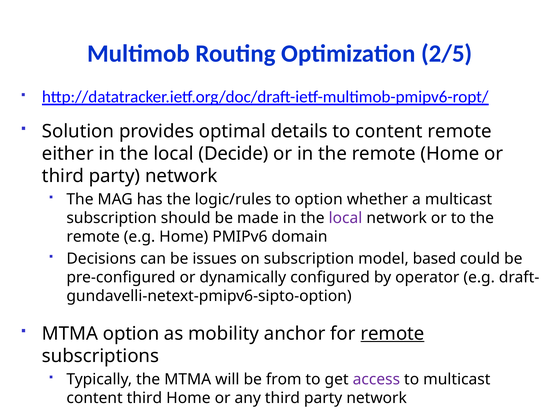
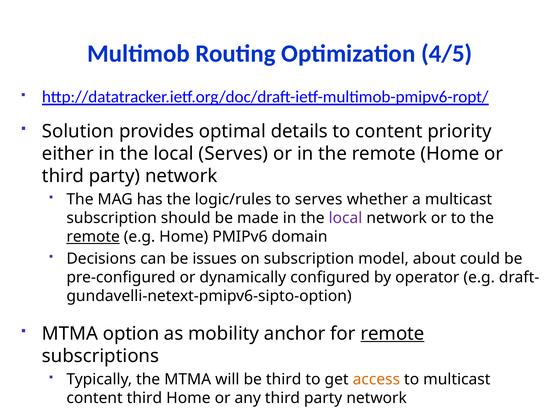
2/5: 2/5 -> 4/5 (447, 54)
content remote: remote -> priority (460, 131)
local Decide: Decide -> Serves (233, 154)
to option: option -> serves (319, 200)
remote underline: none -> present (93, 237)
based: based -> about (434, 259)
be from: from -> third (284, 379)
access colour: purple -> orange (376, 379)
